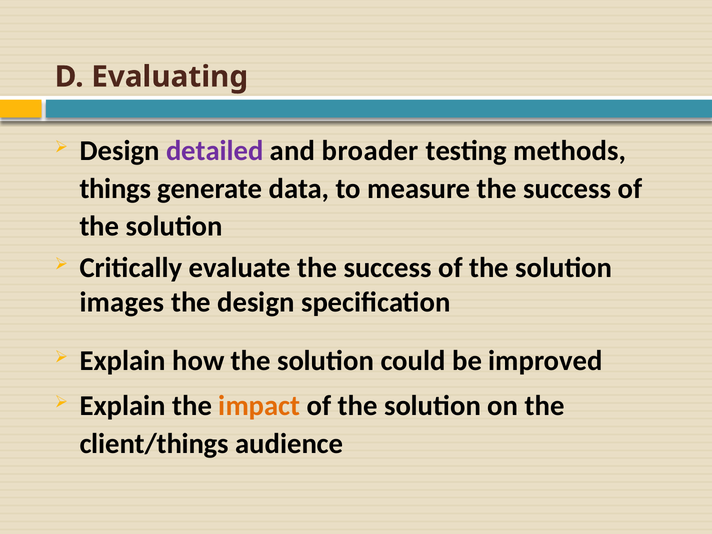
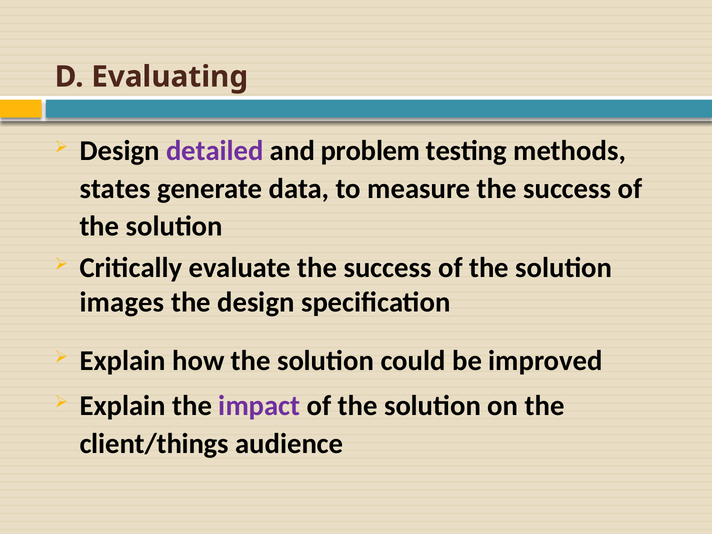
broader: broader -> problem (371, 151)
things: things -> states (115, 189)
impact colour: orange -> purple (259, 406)
